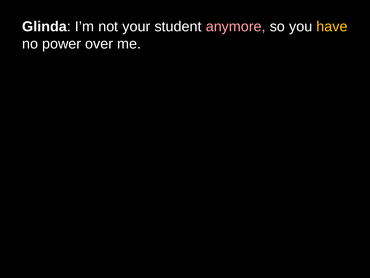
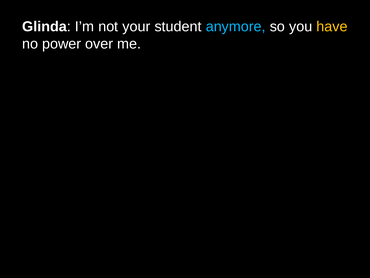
anymore colour: pink -> light blue (236, 27)
